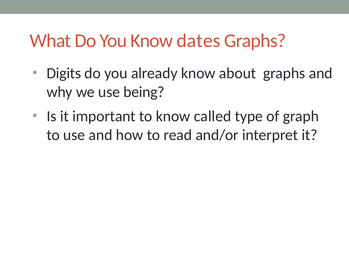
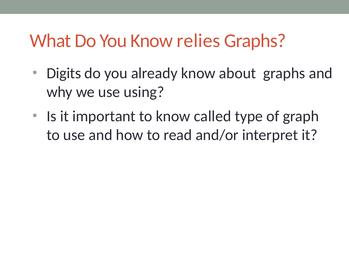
dates: dates -> relies (198, 41)
being: being -> using (144, 92)
